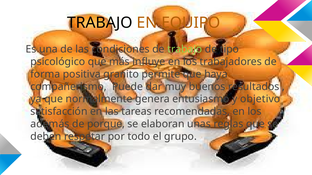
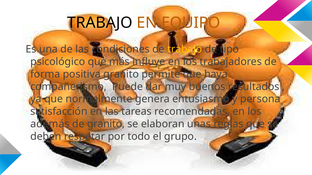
trabajo colour: light green -> yellow (185, 49)
objetivo: objetivo -> persona (260, 99)
de porque: porque -> granito (106, 124)
